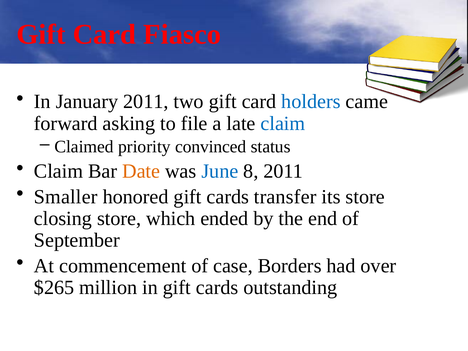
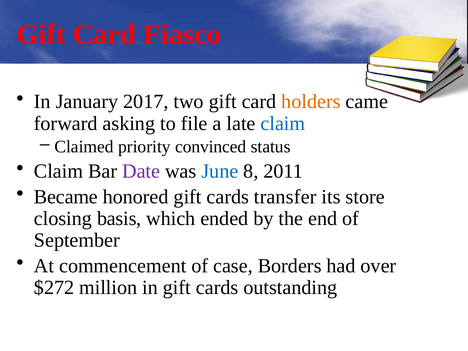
January 2011: 2011 -> 2017 (146, 102)
holders colour: blue -> orange (311, 102)
Date colour: orange -> purple (141, 171)
Smaller: Smaller -> Became (66, 197)
closing store: store -> basis (119, 219)
$265: $265 -> $272 (54, 288)
